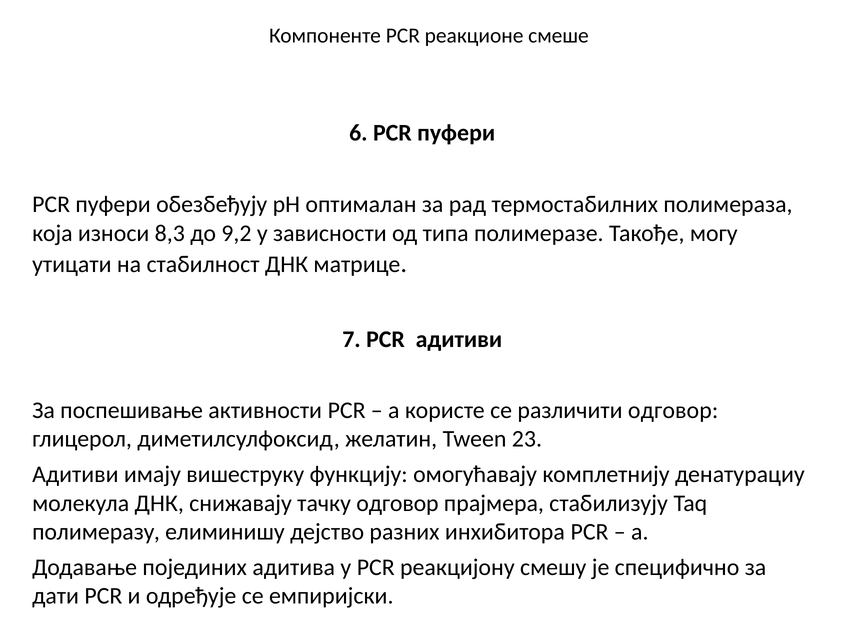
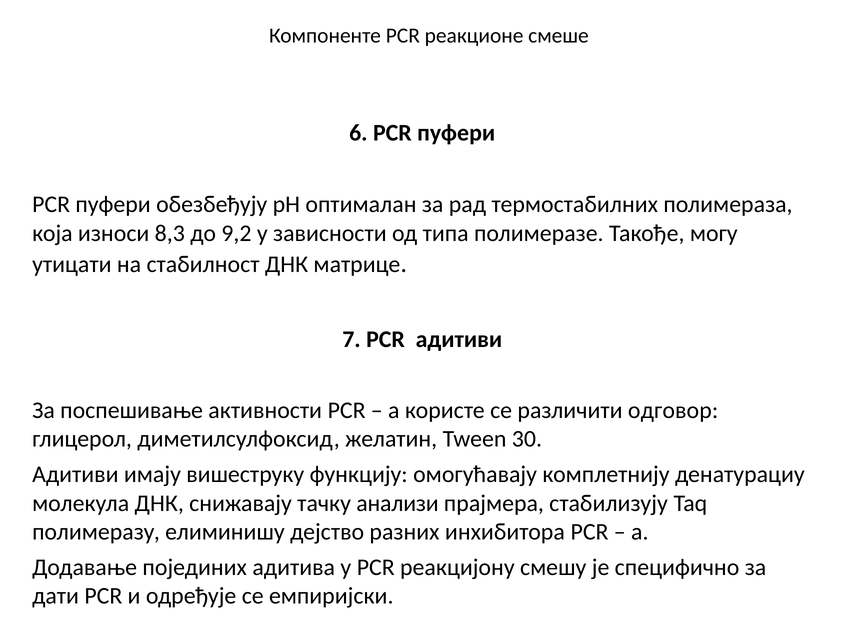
23: 23 -> 30 (527, 439)
тачку одговор: одговор -> анализи (398, 503)
